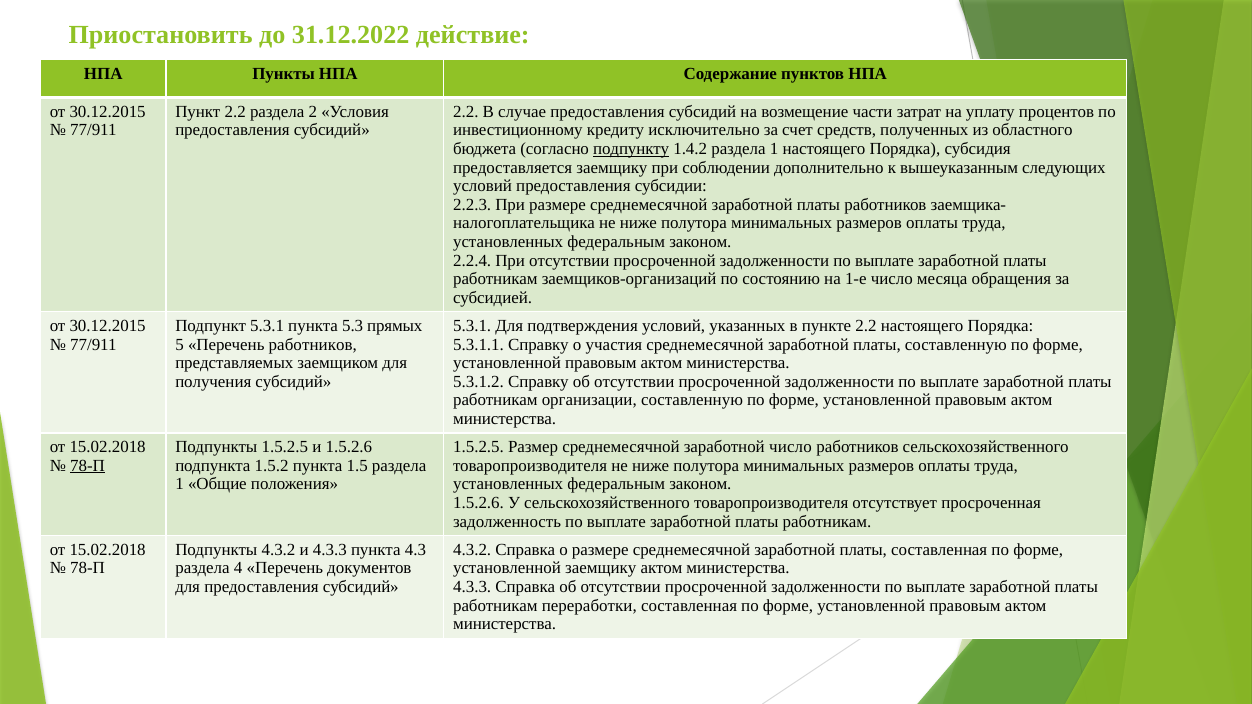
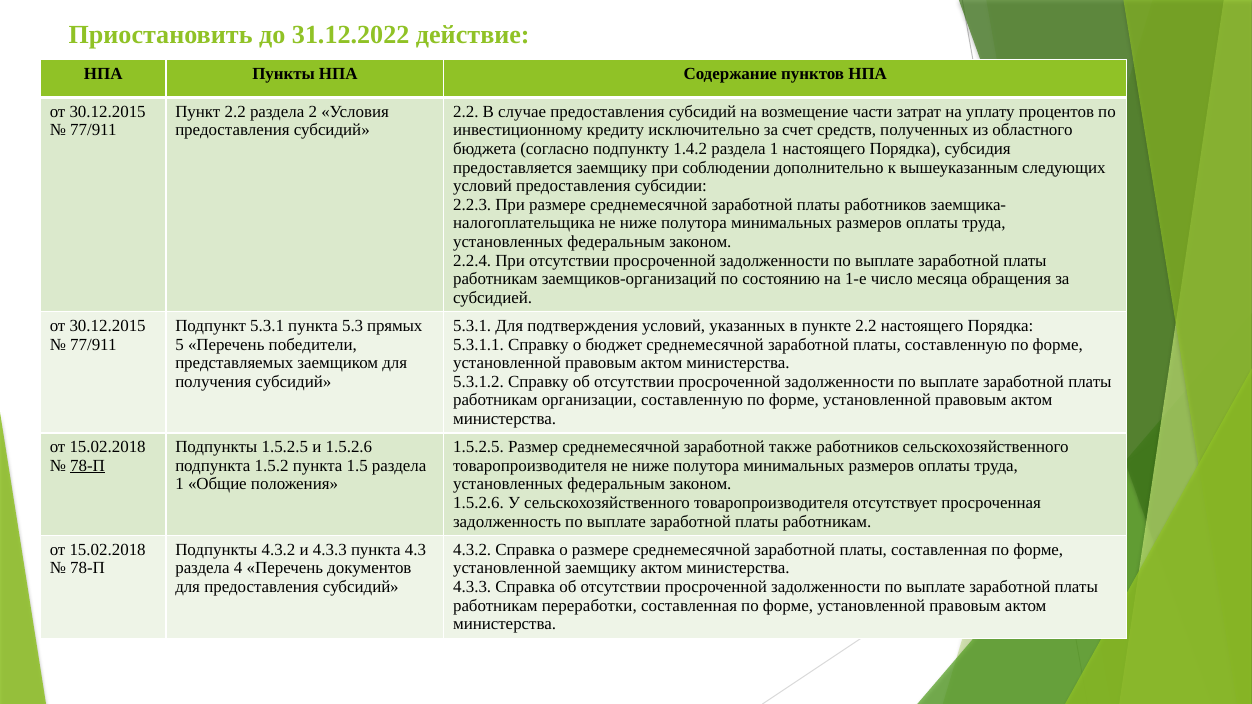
подпункту underline: present -> none (631, 149)
Перечень работников: работников -> победители (313, 345)
участия: участия -> бюджет (614, 345)
заработной число: число -> также (790, 447)
